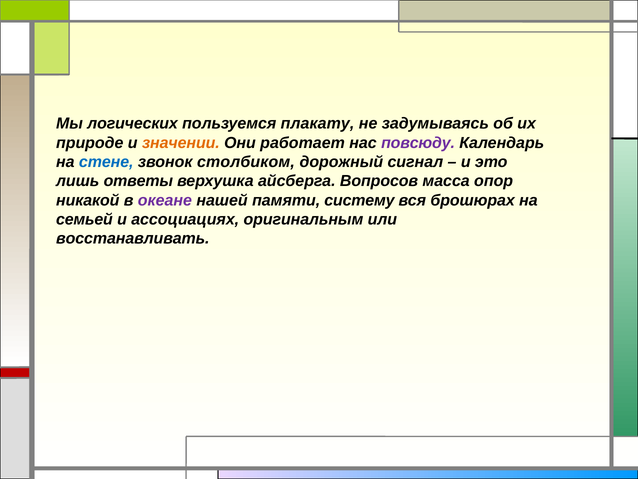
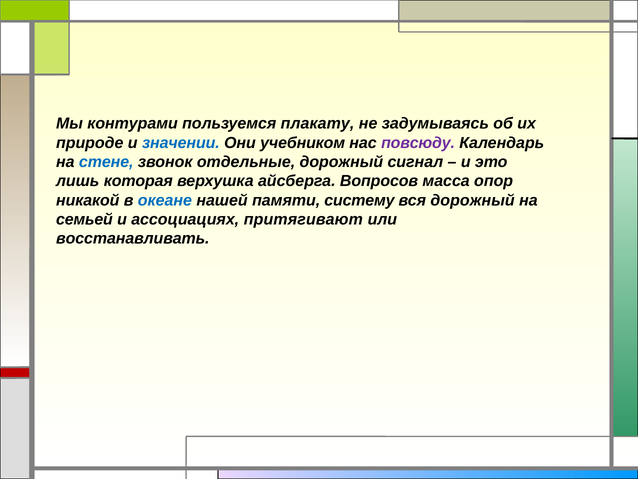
логических: логических -> контурами (133, 123)
значении colour: orange -> blue (181, 143)
работает: работает -> учебником (303, 143)
столбиком: столбиком -> отдельные (246, 162)
ответы: ответы -> которая (138, 181)
океане colour: purple -> blue (165, 200)
вся брошюрах: брошюрах -> дорожный (473, 200)
оригинальным: оригинальным -> притягивают (303, 219)
